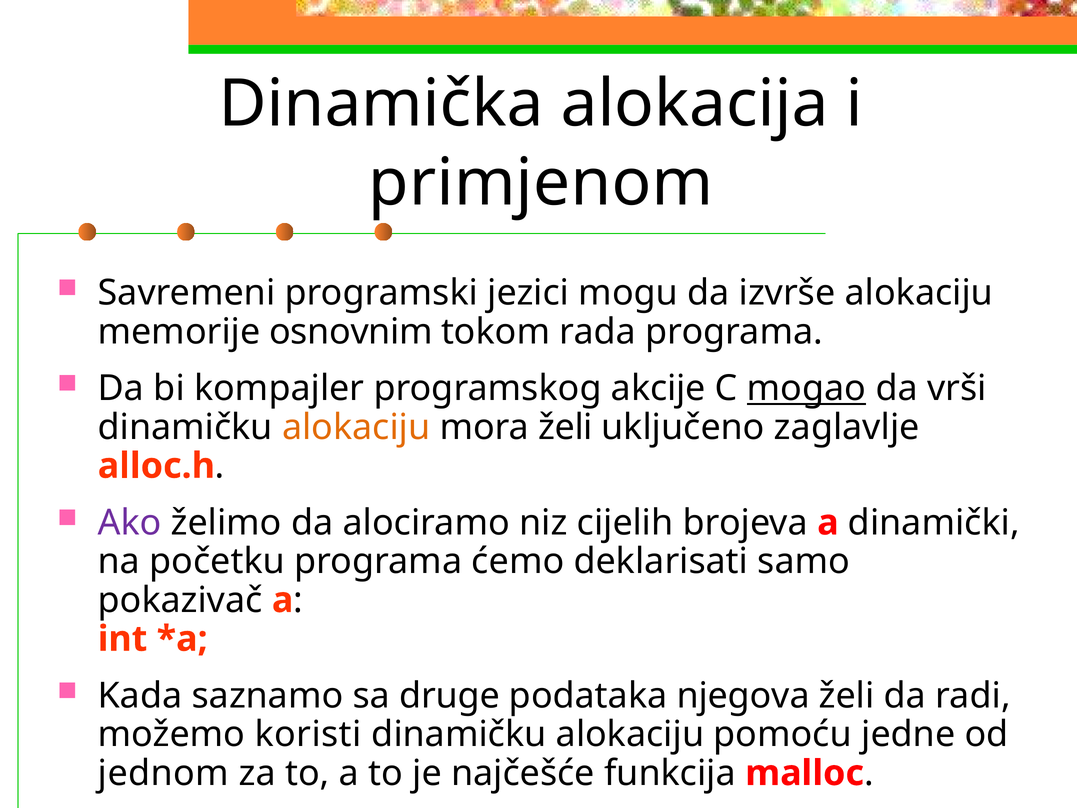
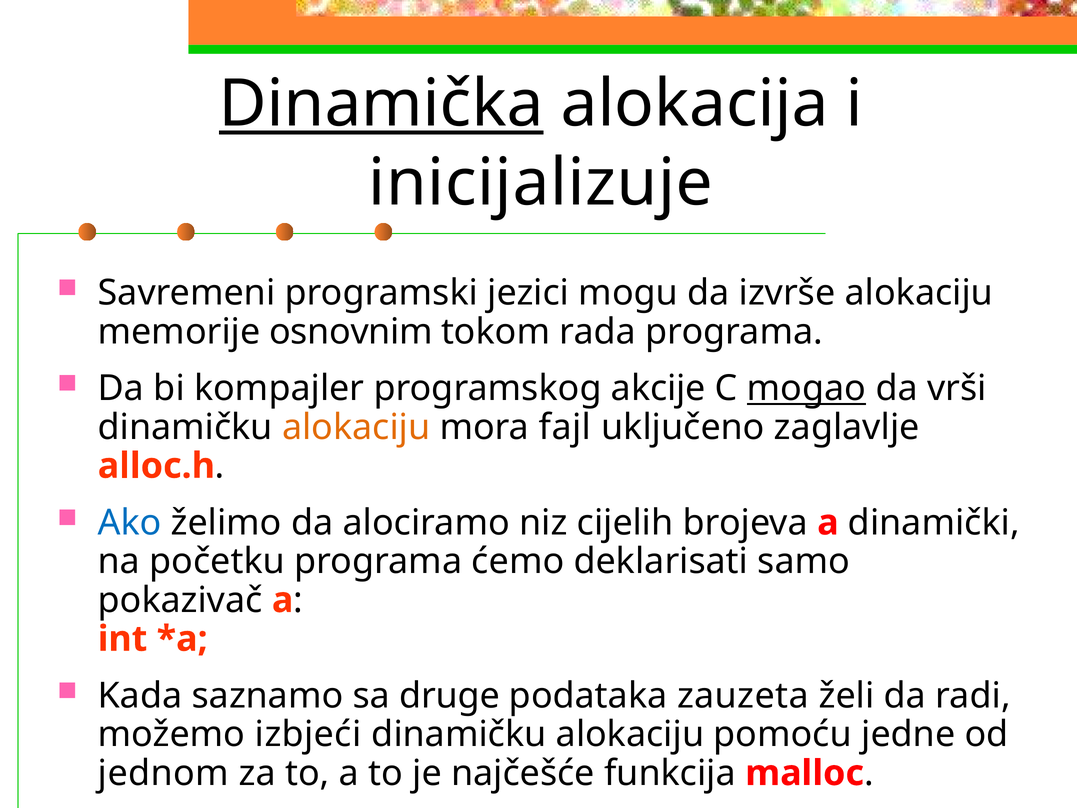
Dinamička underline: none -> present (381, 104)
primjenom: primjenom -> inicijalizuje (541, 183)
mora želi: želi -> fajl (565, 427)
Ako colour: purple -> blue (130, 522)
njegova: njegova -> zauzeta (743, 695)
koristi: koristi -> izbjeći (308, 734)
